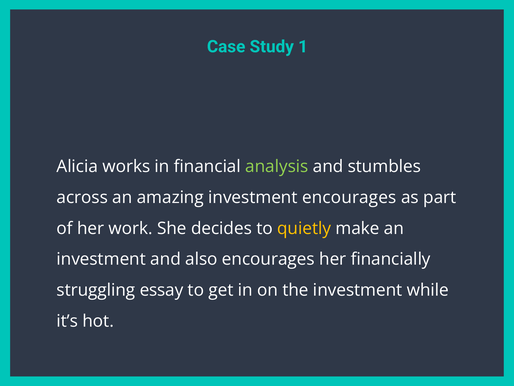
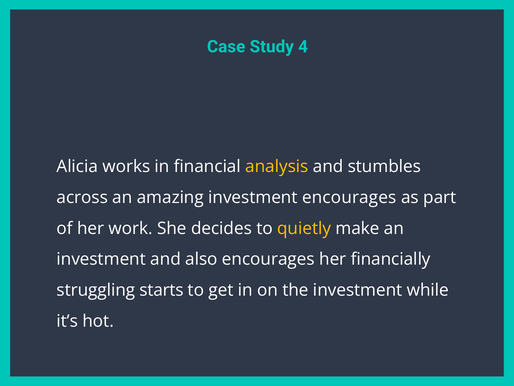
1: 1 -> 4 (303, 47)
analysis colour: light green -> yellow (277, 166)
essay: essay -> starts (162, 290)
